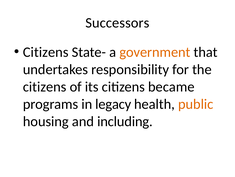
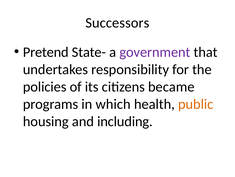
Citizens: Citizens -> Pretend (46, 52)
government colour: orange -> purple (155, 52)
citizens: citizens -> policies (45, 86)
legacy: legacy -> which (113, 104)
